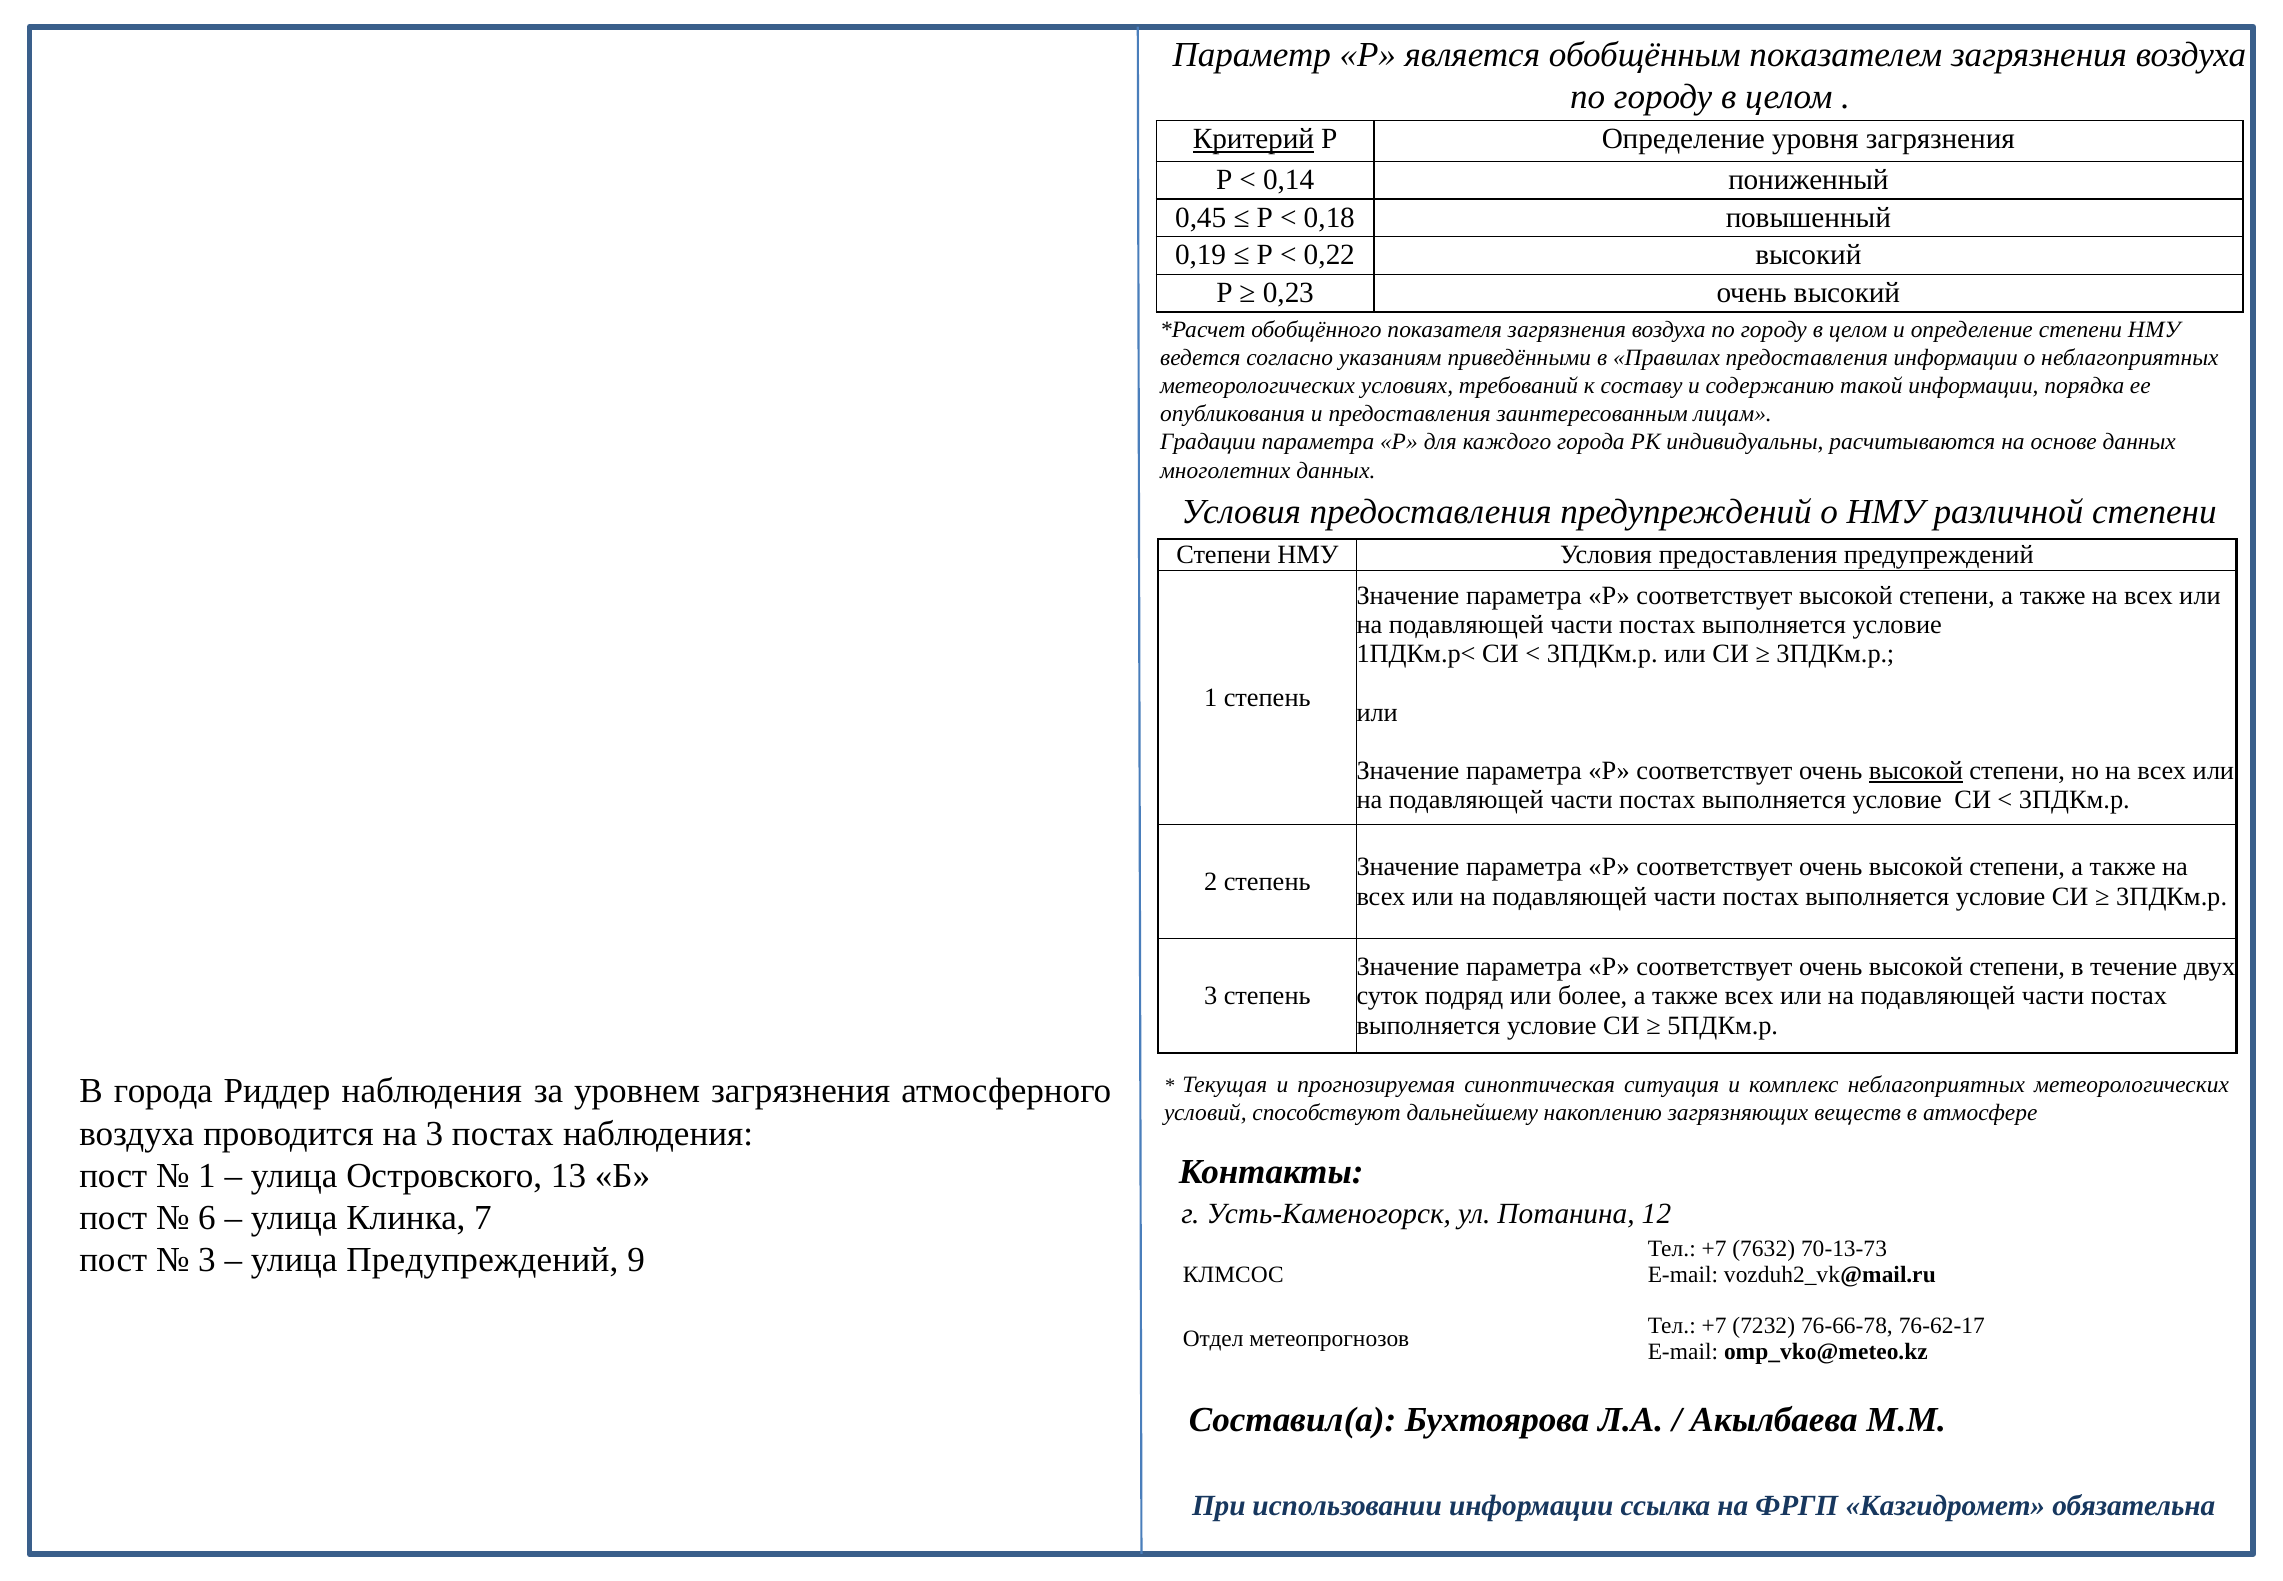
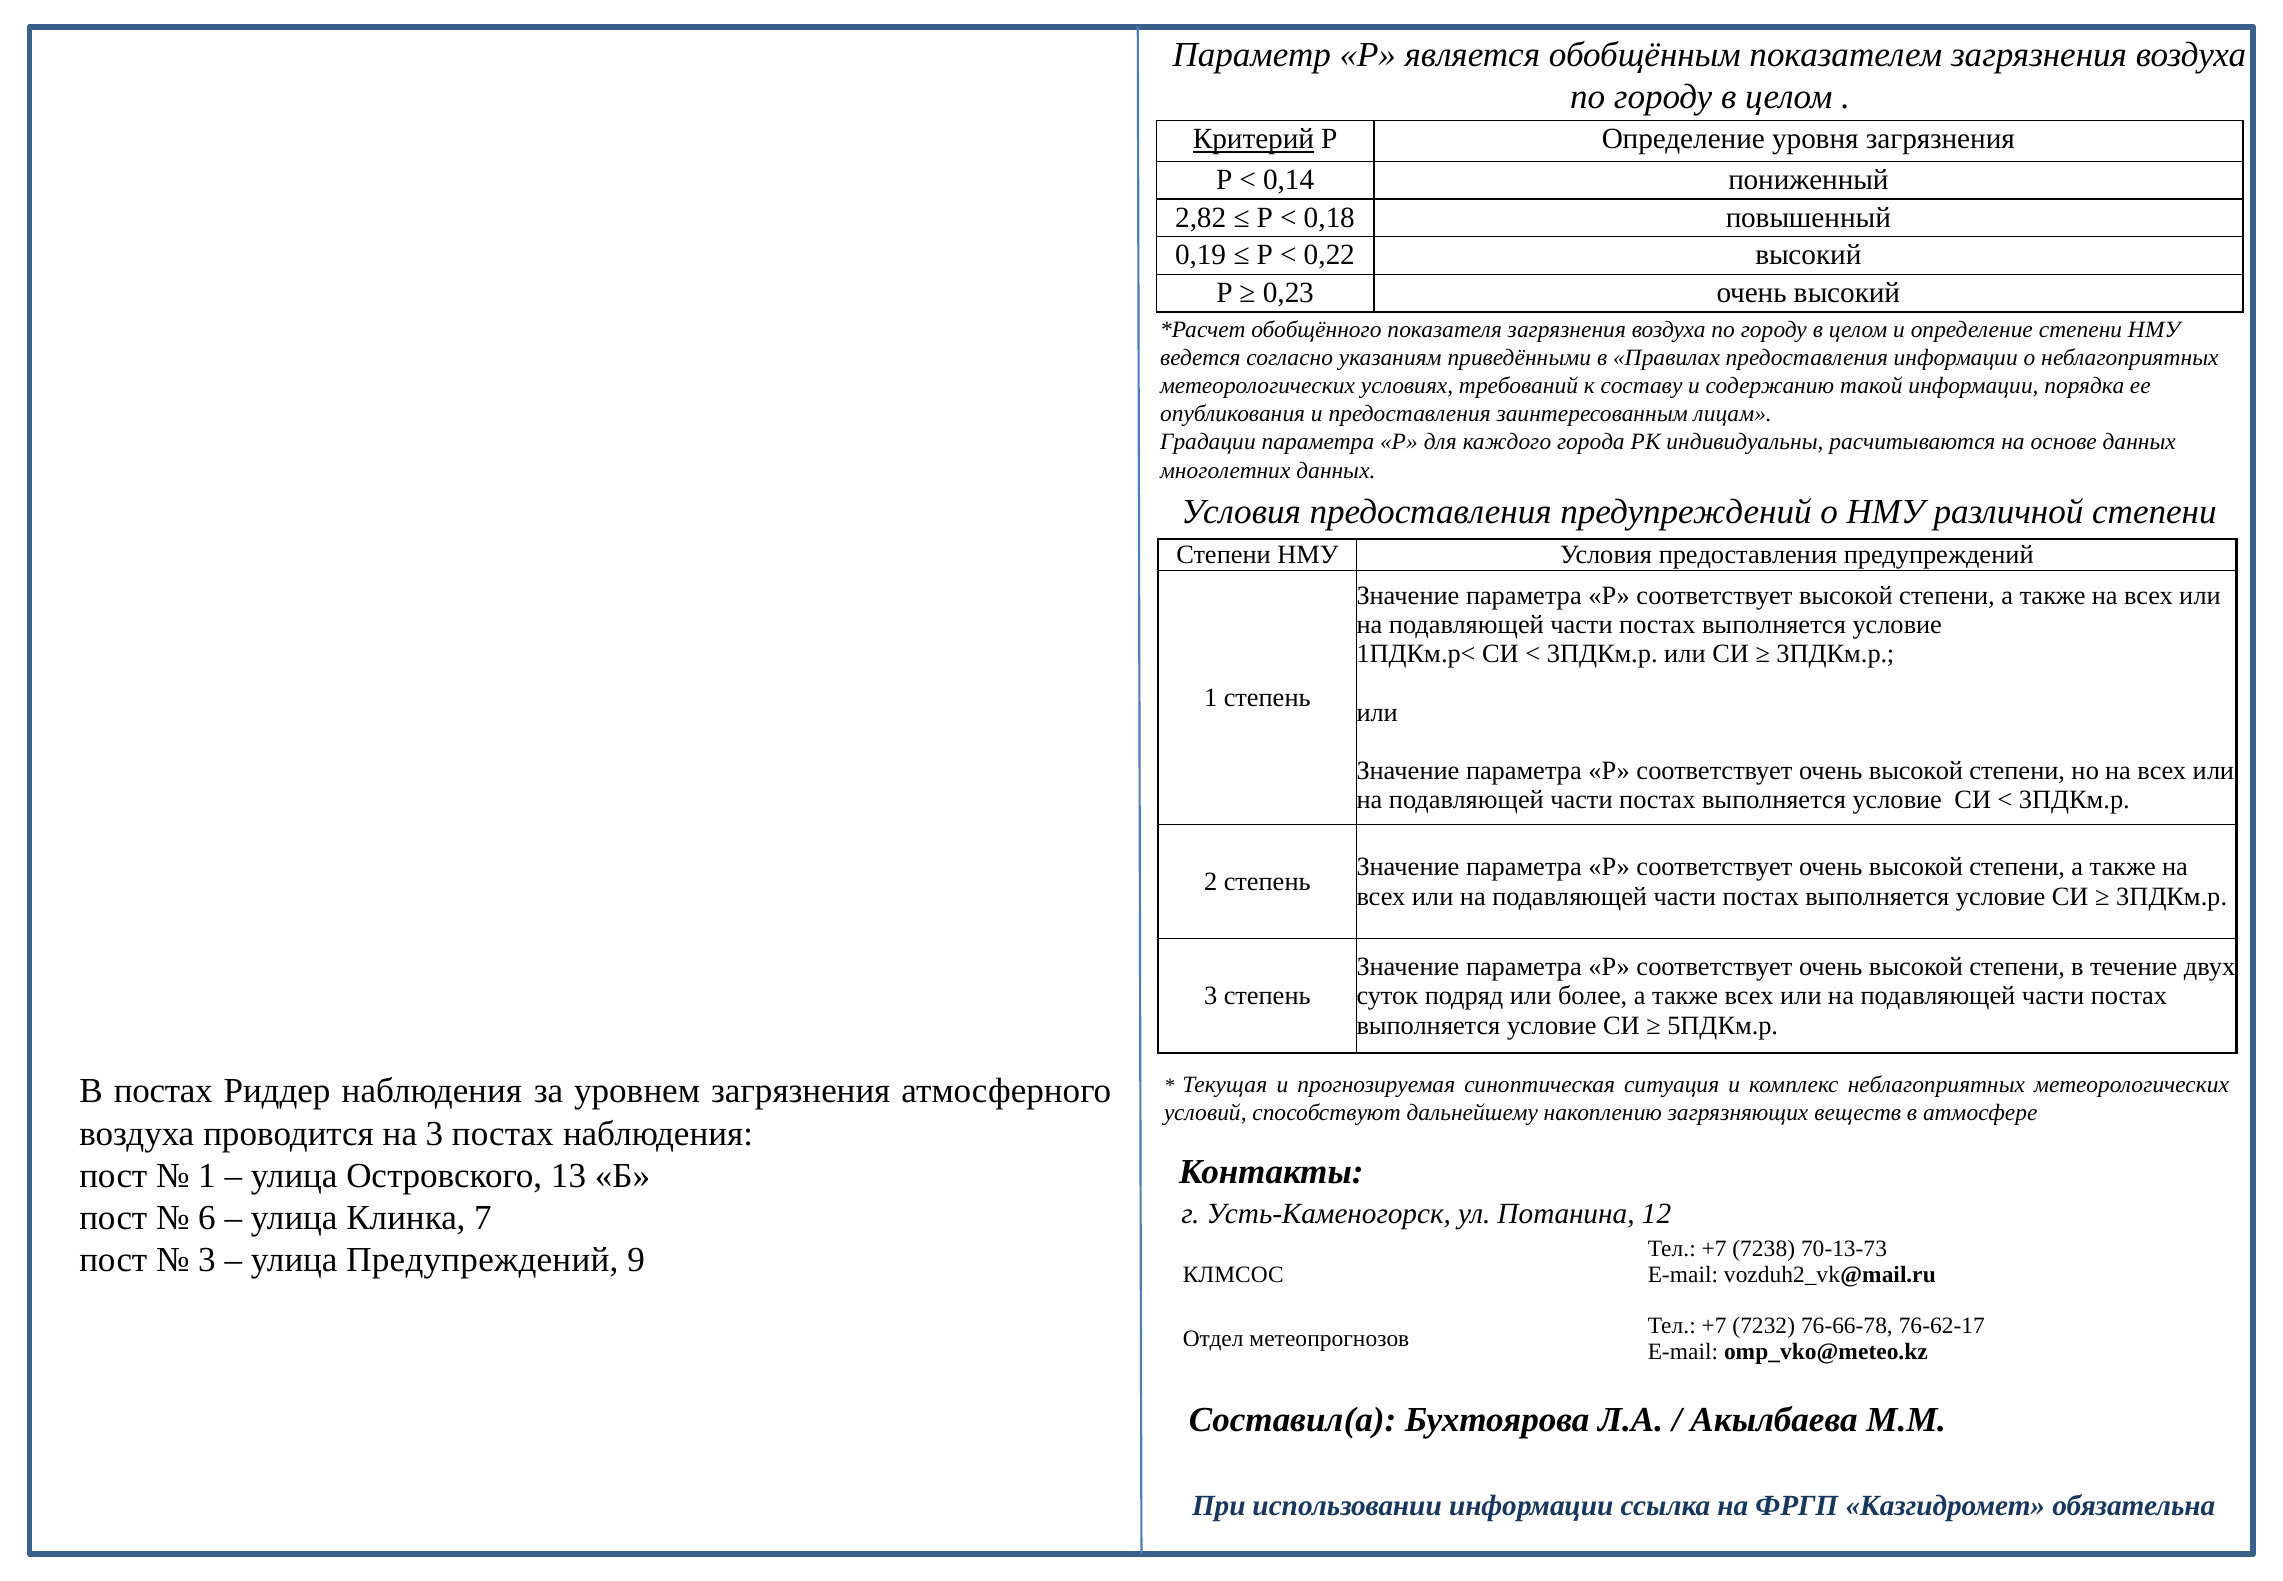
0,45: 0,45 -> 2,82 (1201, 217)
высокой underline: present -> none (1916, 771)
В города: города -> постах (163, 1091)
7632: 7632 -> 7238 (1764, 1248)
